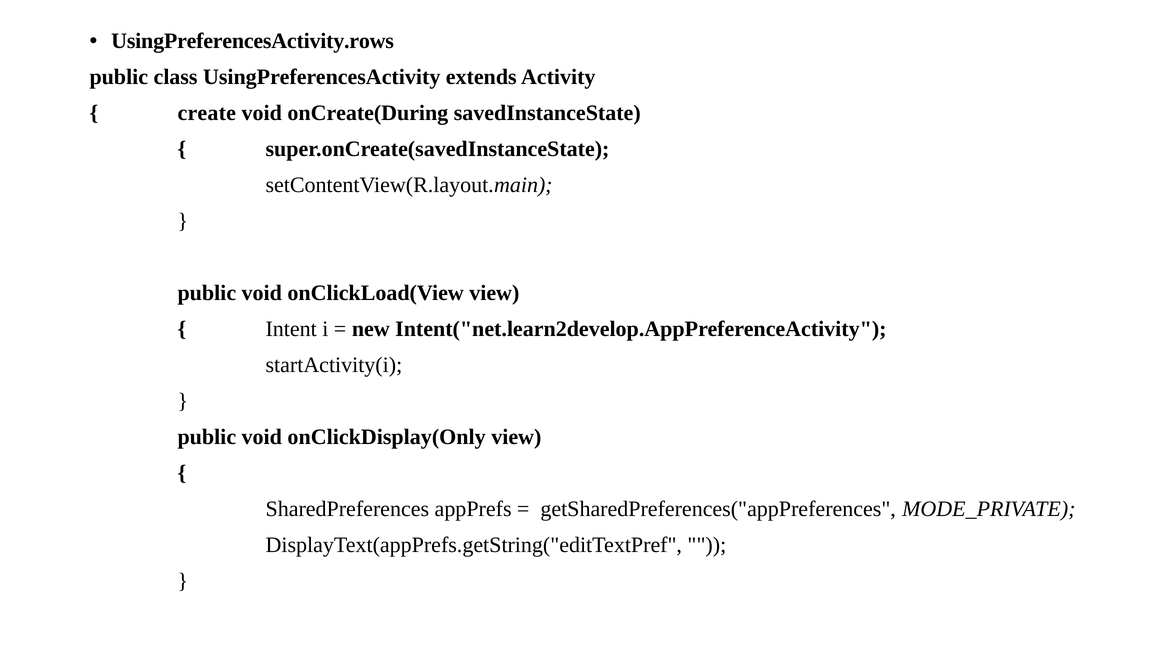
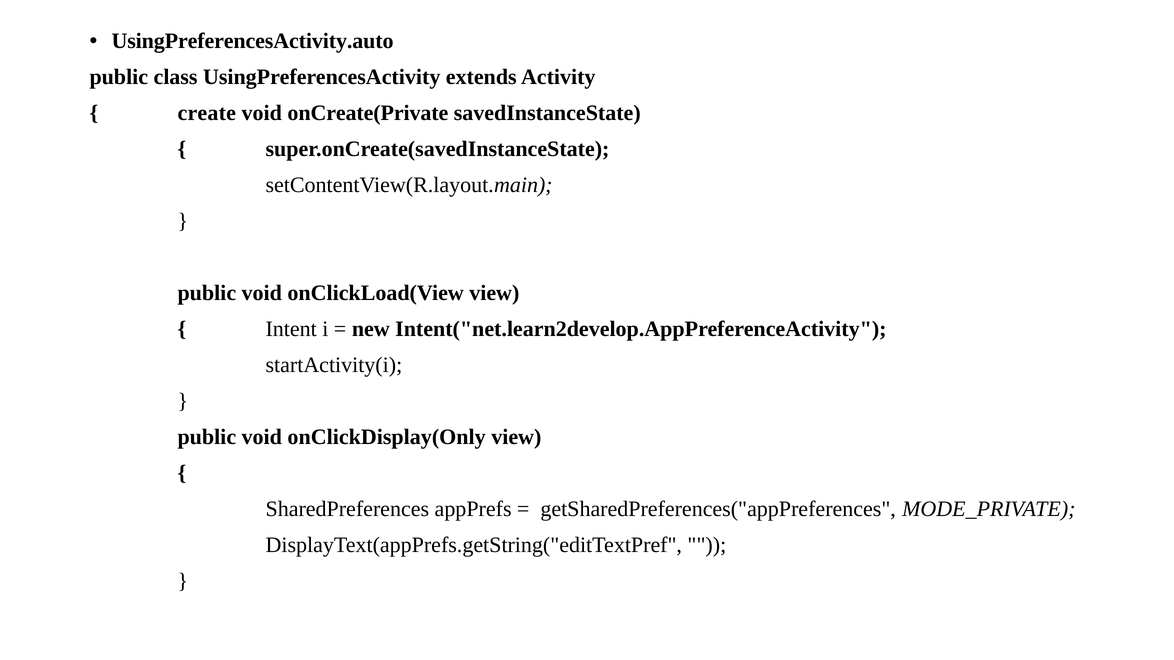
UsingPreferencesActivity.rows: UsingPreferencesActivity.rows -> UsingPreferencesActivity.auto (253, 41)
onCreate(During: onCreate(During -> onCreate(Private (368, 113)
